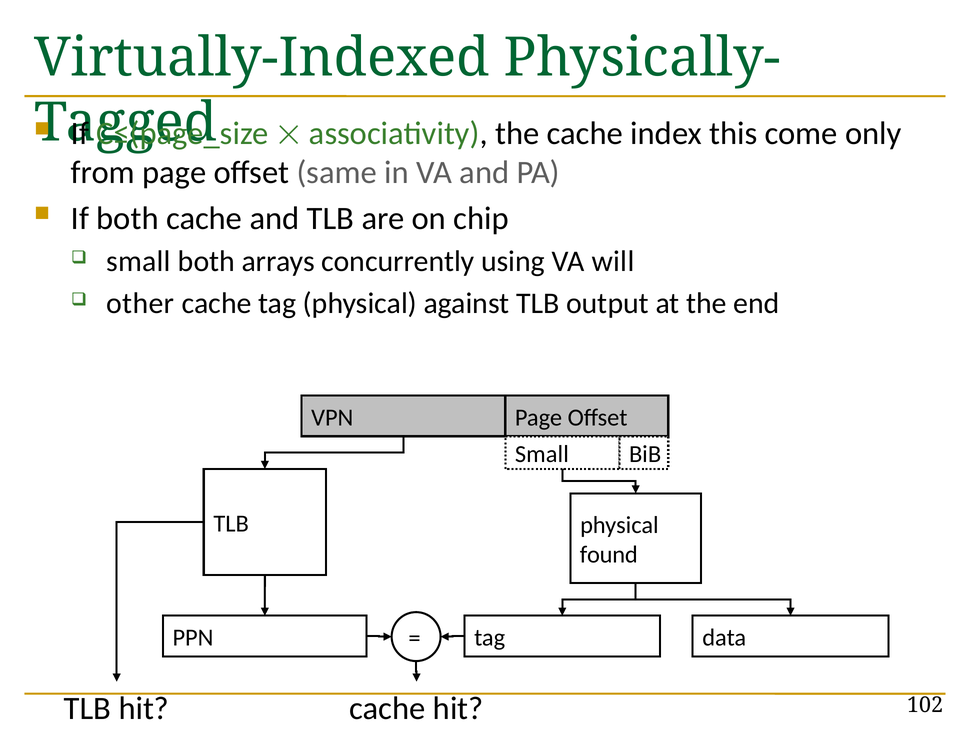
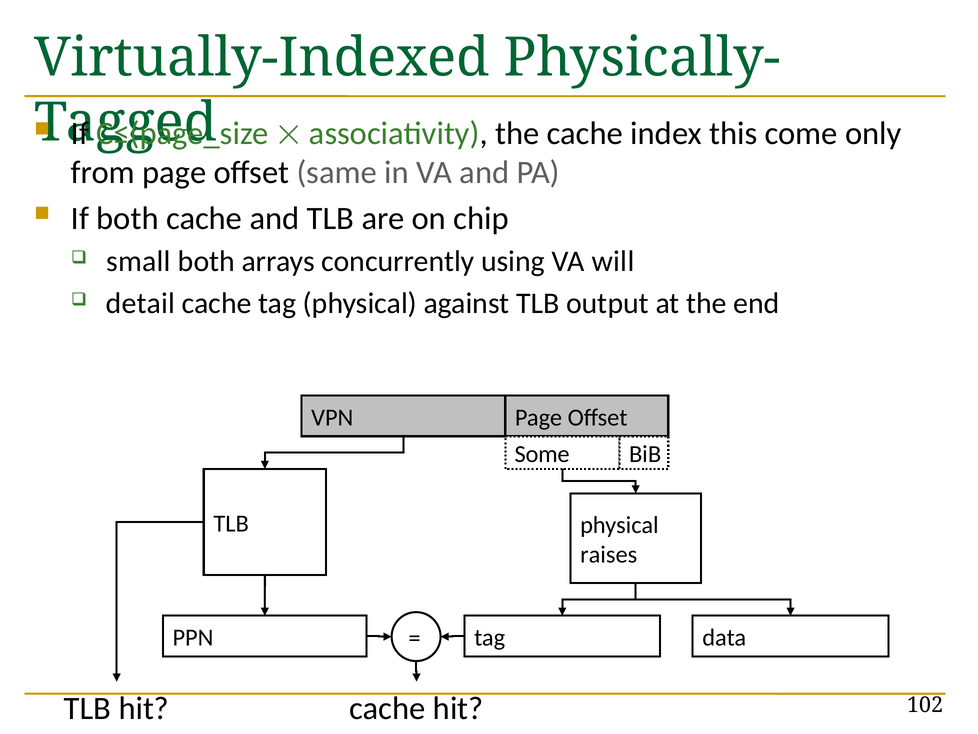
other: other -> detail (140, 303)
Small: Small -> Some (542, 454)
found: found -> raises (609, 554)
